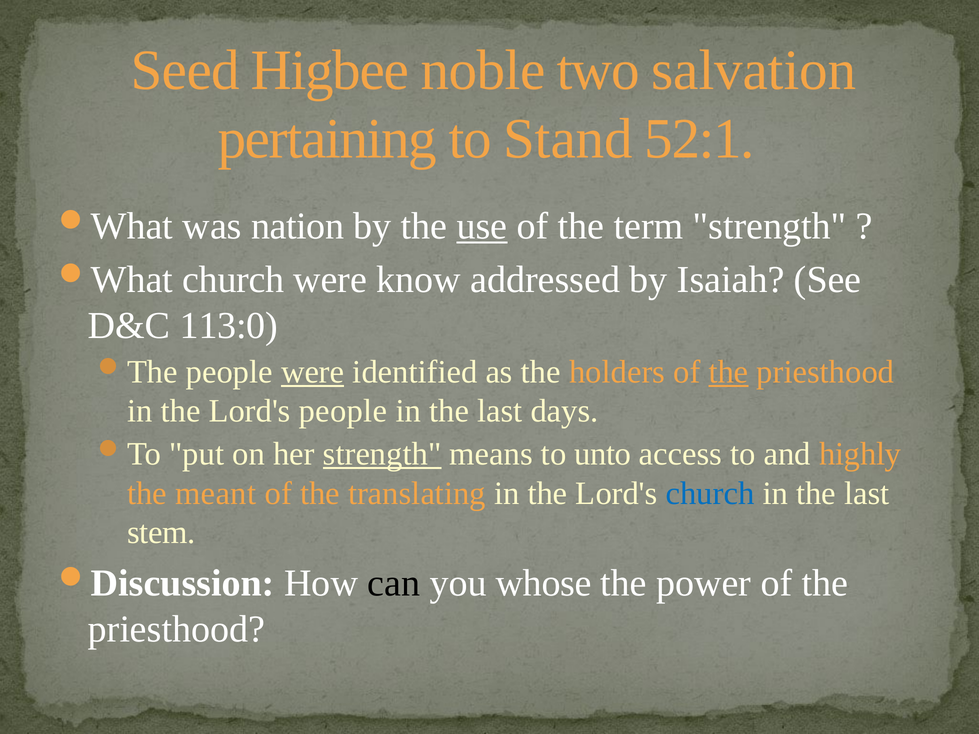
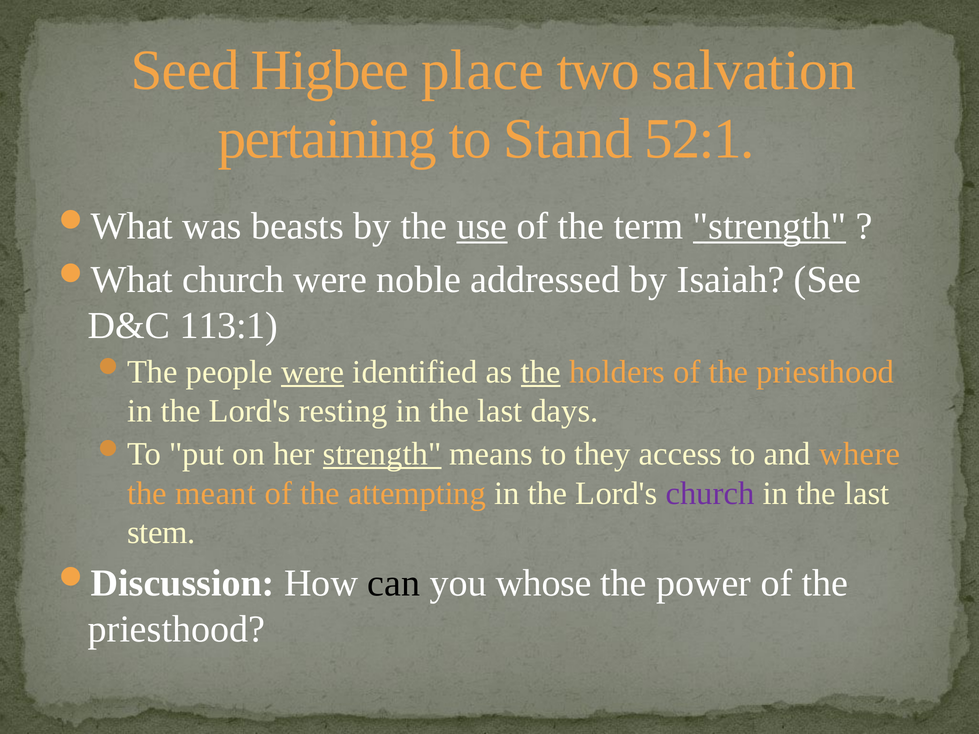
noble: noble -> place (483, 70)
nation: nation -> beasts (297, 226)
strength underline: none -> present (770, 226)
know: know -> noble (419, 280)
113:0: 113:0 -> 113:1 (229, 326)
the underline: none -> present (541, 372)
the underline: present -> none (728, 372)
Lord's people: people -> resting (343, 411)
unto: unto -> they (603, 454)
highly: highly -> where (860, 454)
translating: translating -> attempting (417, 493)
church colour: blue -> purple (710, 493)
